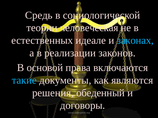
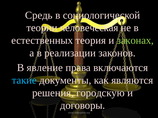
идеале: идеале -> теория (91, 41)
законах colour: light blue -> light green (135, 41)
основой: основой -> явление (45, 68)
обеденный: обеденный -> городскую (100, 93)
